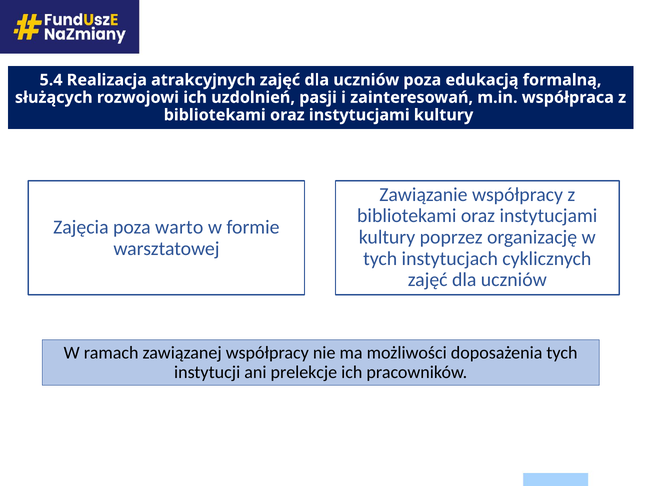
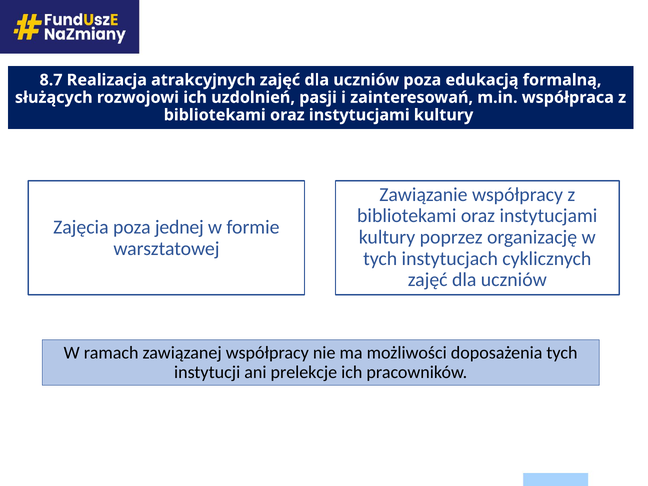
5.4: 5.4 -> 8.7 (51, 80)
warto: warto -> jednej (179, 227)
